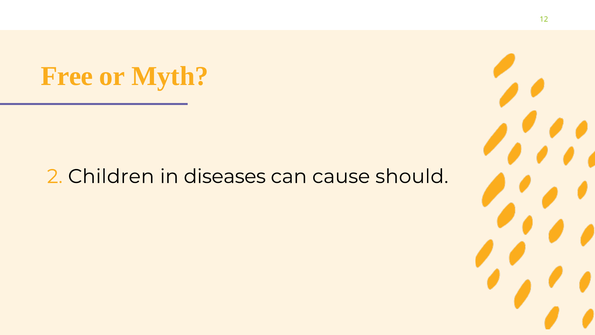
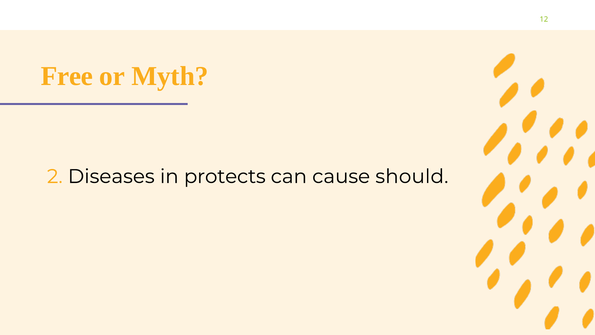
Children: Children -> Diseases (111, 176)
diseases: diseases -> protects (225, 176)
